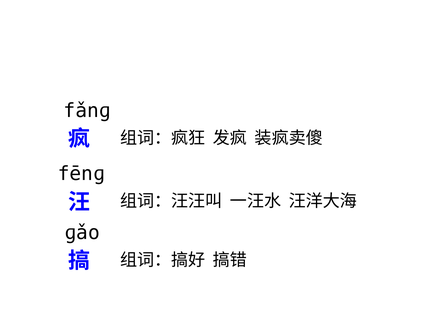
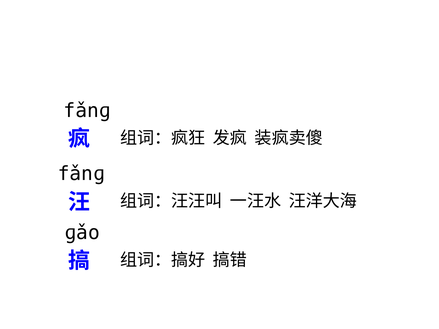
fēnɡ: fēnɡ -> fǎnɡ (81, 174)
